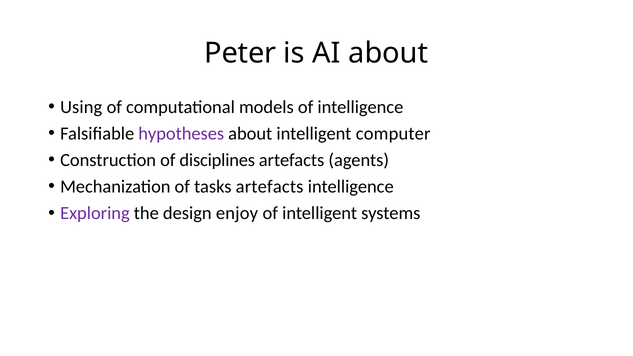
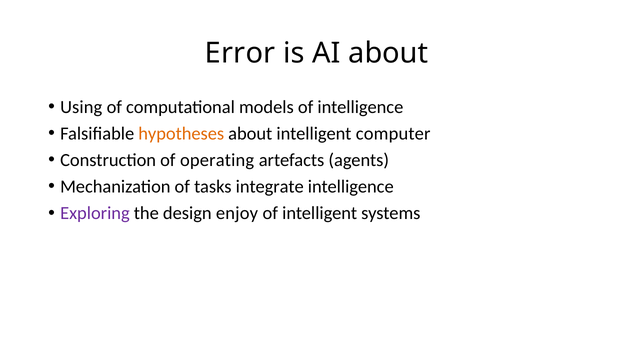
Peter: Peter -> Error (240, 53)
hypotheses colour: purple -> orange (181, 134)
disciplines: disciplines -> operating (217, 160)
tasks artefacts: artefacts -> integrate (270, 187)
